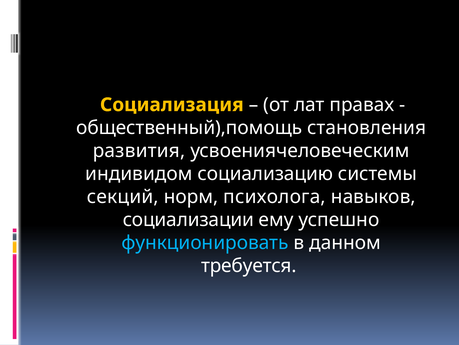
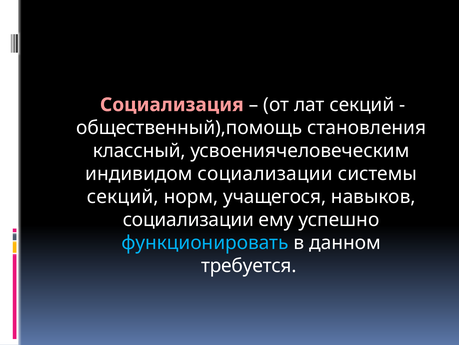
Социализация colour: yellow -> pink (172, 105)
лат правах: правах -> секций (362, 105)
развития: развития -> классный (139, 150)
индивидом социализацию: социализацию -> социализации (265, 173)
психолога: психолога -> учащегося (275, 196)
